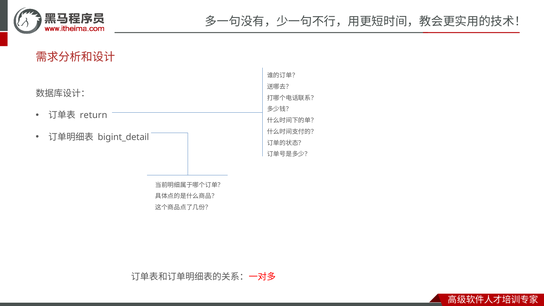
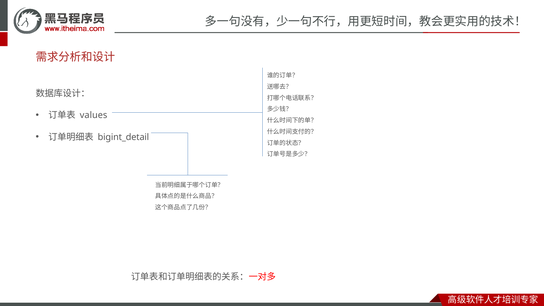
return: return -> values (94, 115)
